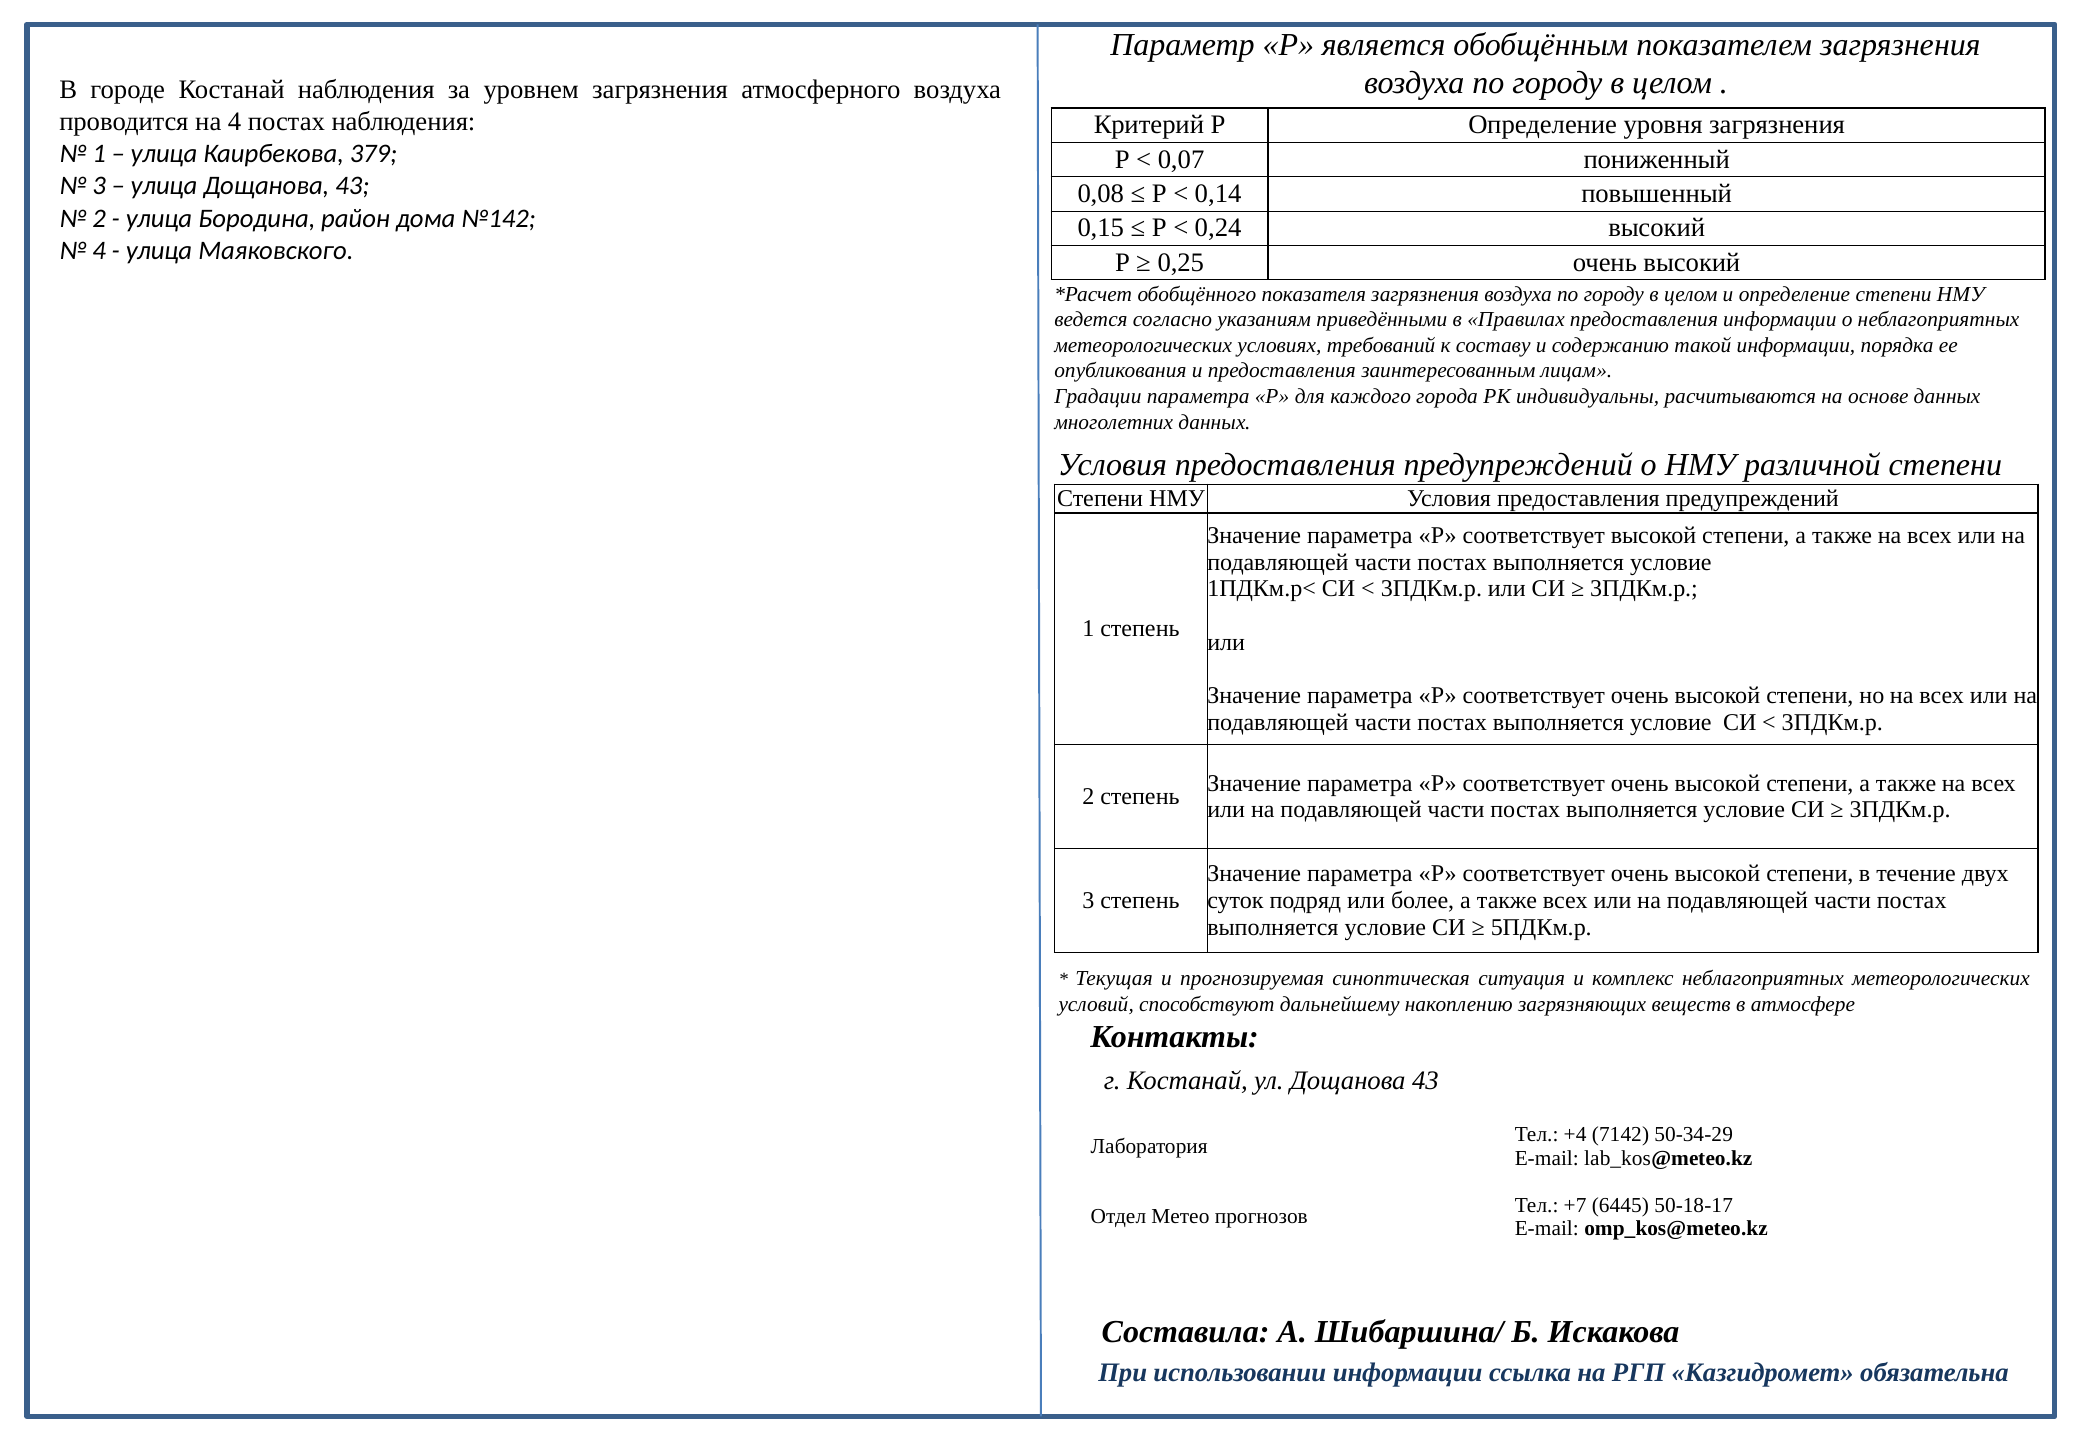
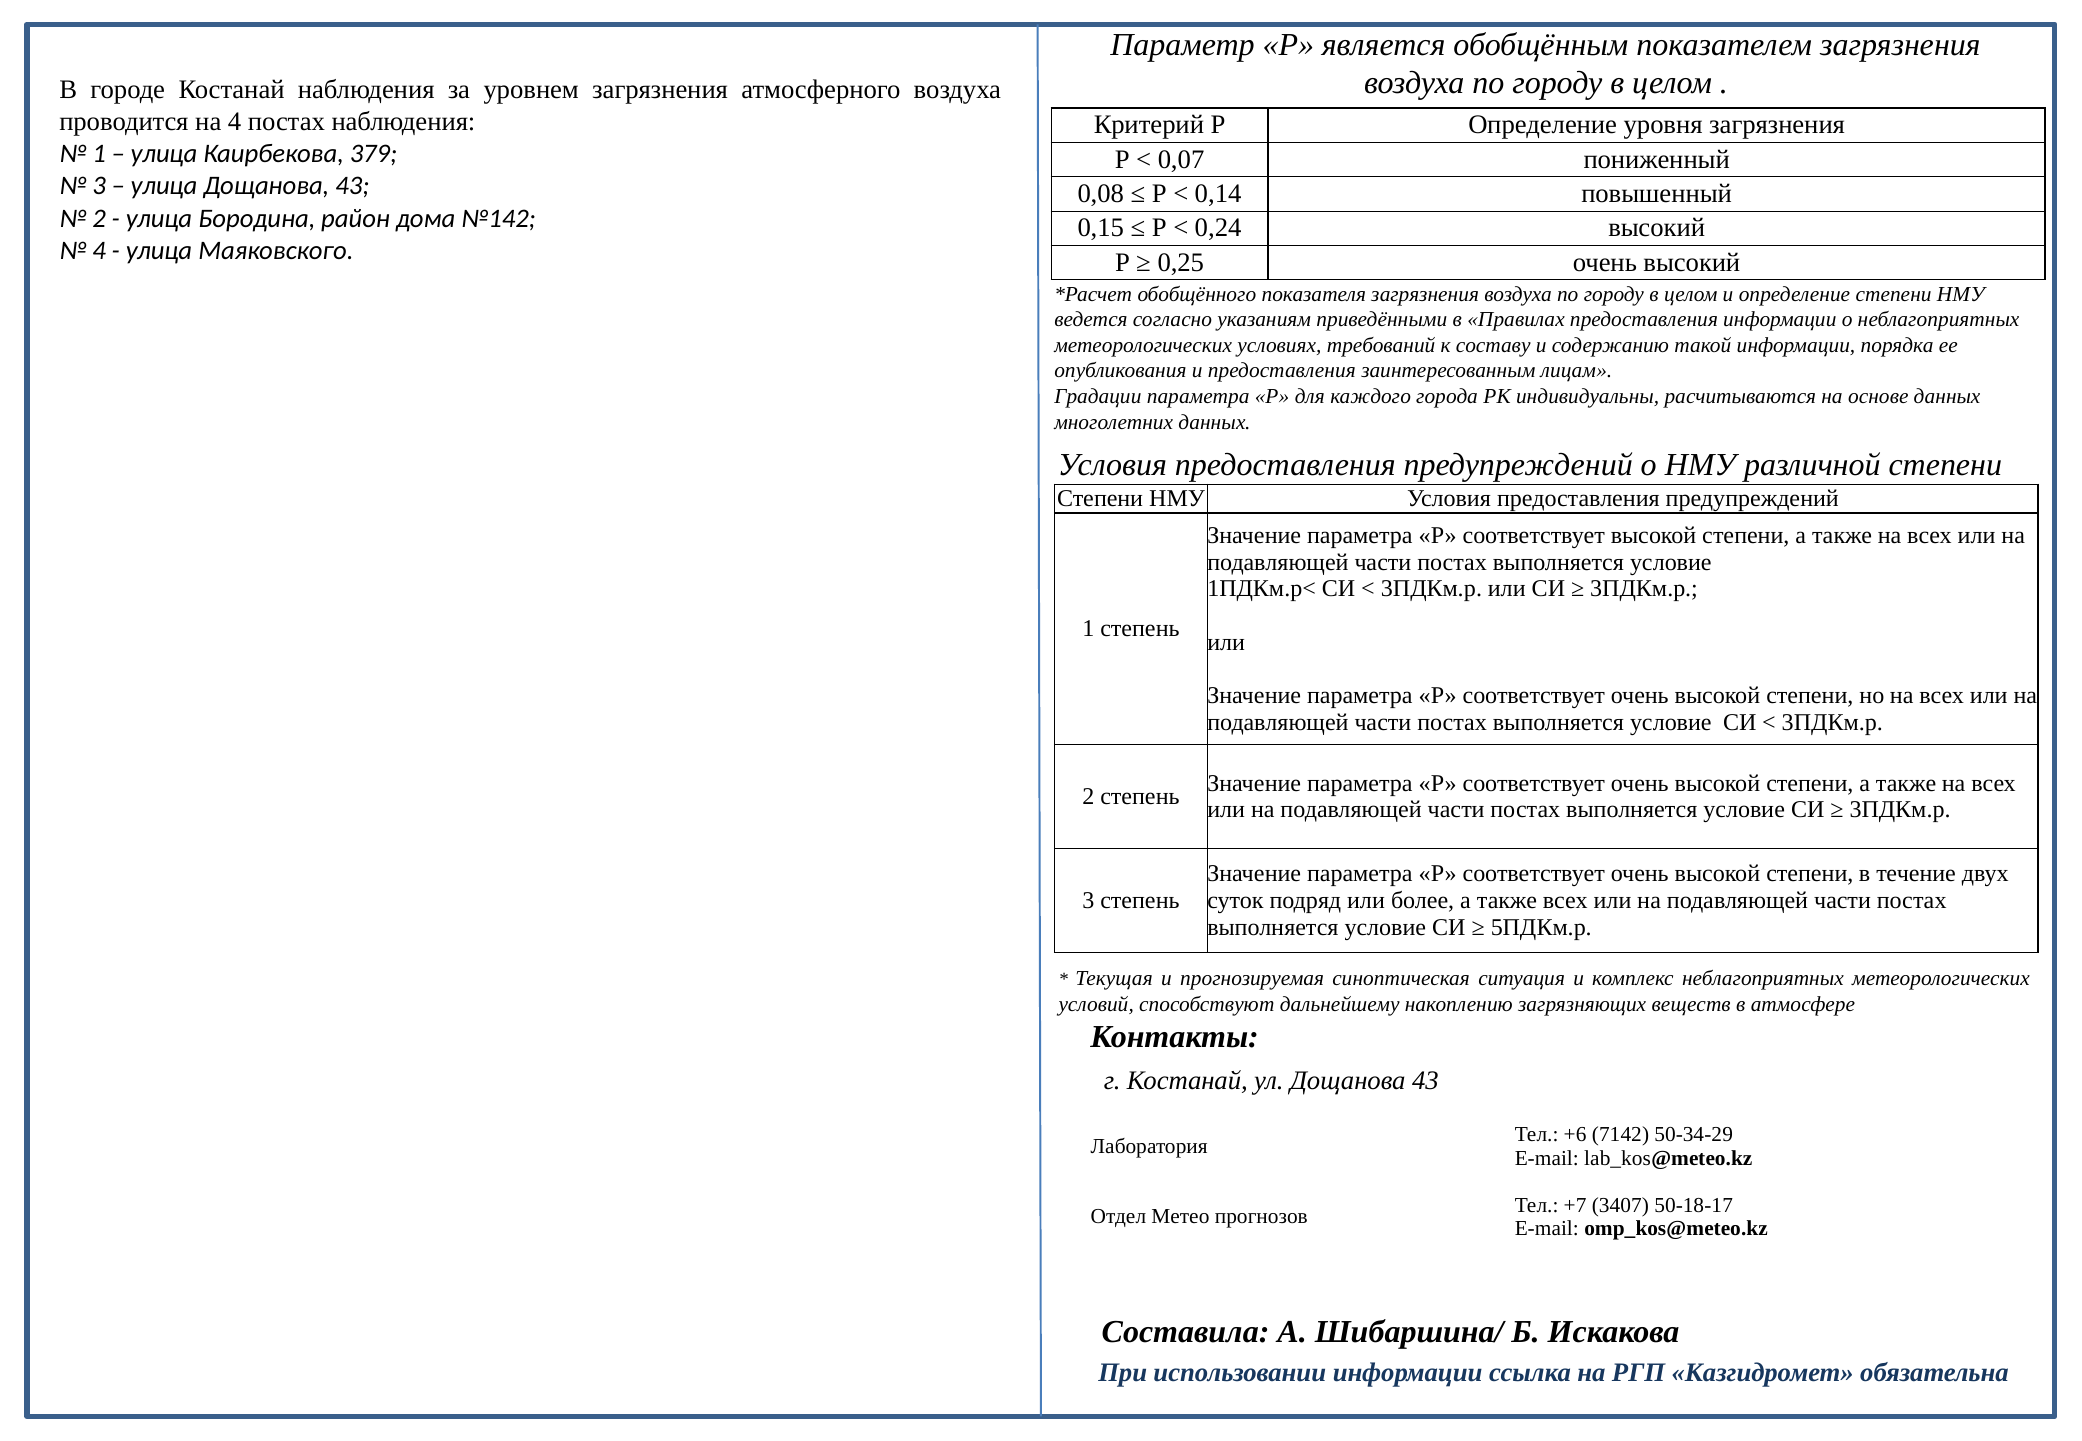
+4: +4 -> +6 (1575, 1135)
6445: 6445 -> 3407 (1620, 1205)
